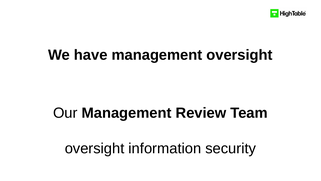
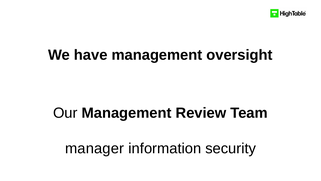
oversight: oversight -> manager (95, 148)
